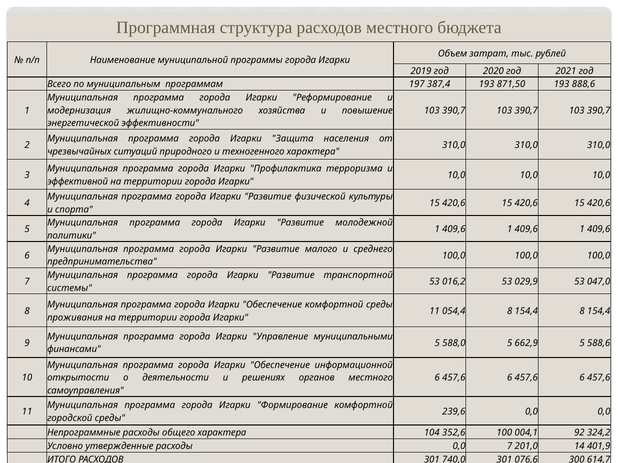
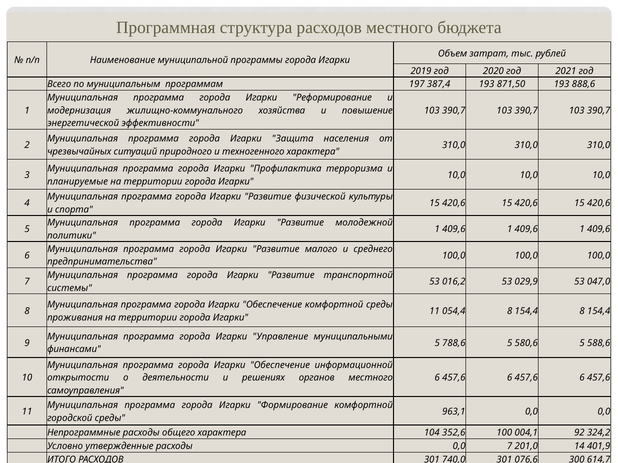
эффективной: эффективной -> планируемые (78, 182)
588,0: 588,0 -> 788,6 (454, 343)
662,9: 662,9 -> 580,6 (526, 343)
239,6: 239,6 -> 963,1 (454, 412)
